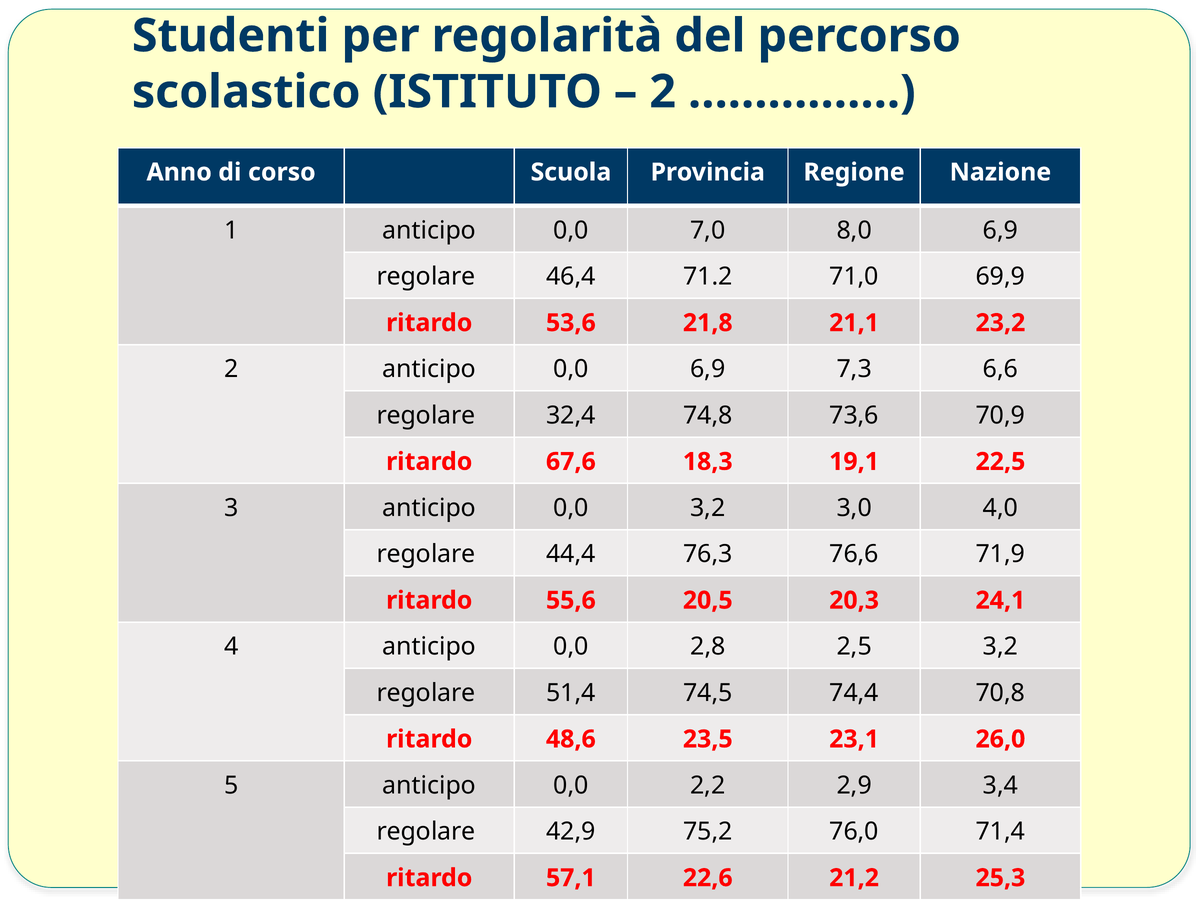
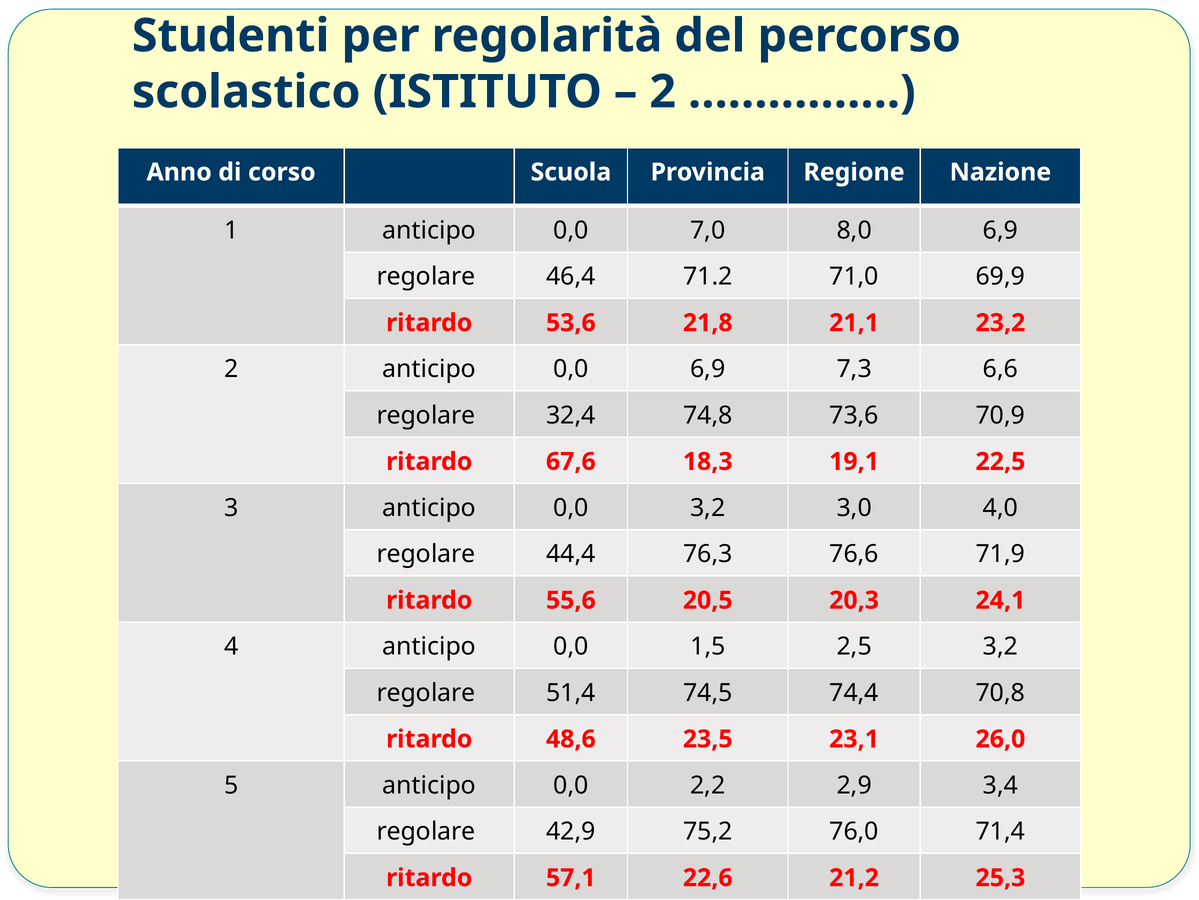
2,8: 2,8 -> 1,5 (708, 646)
